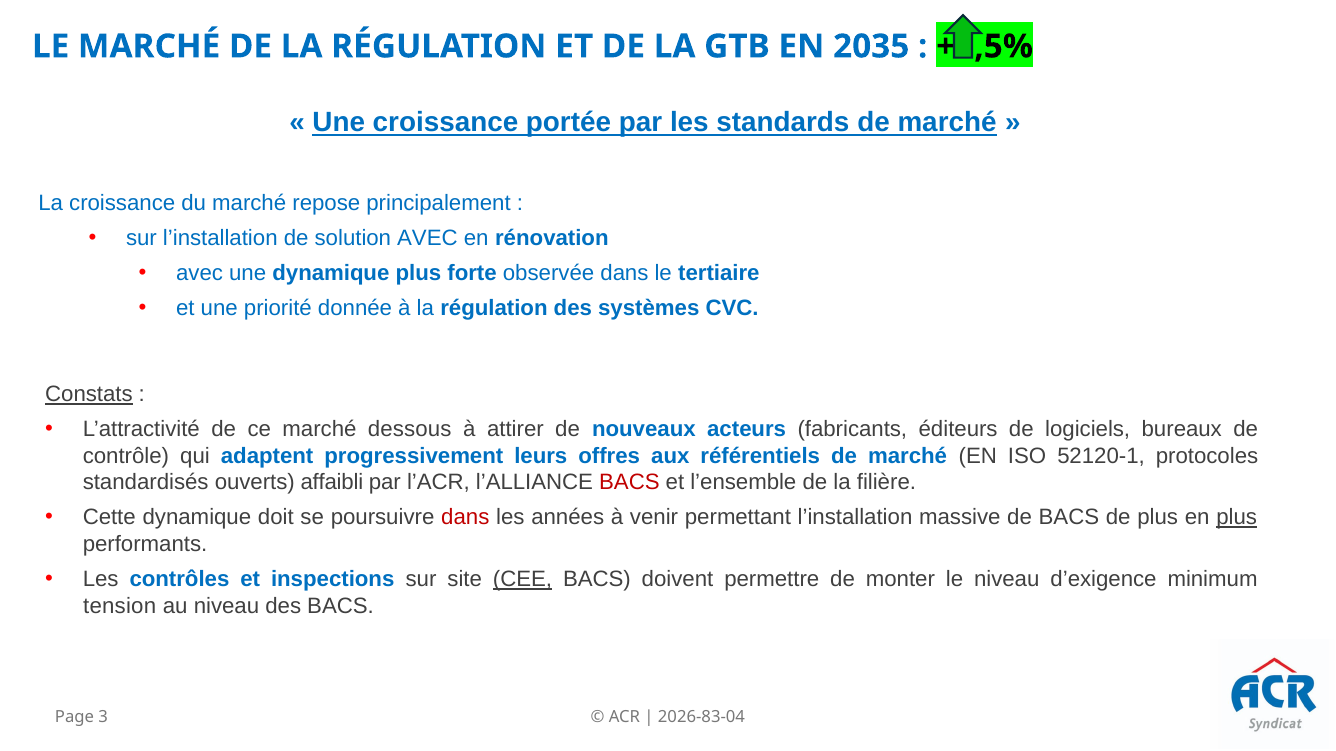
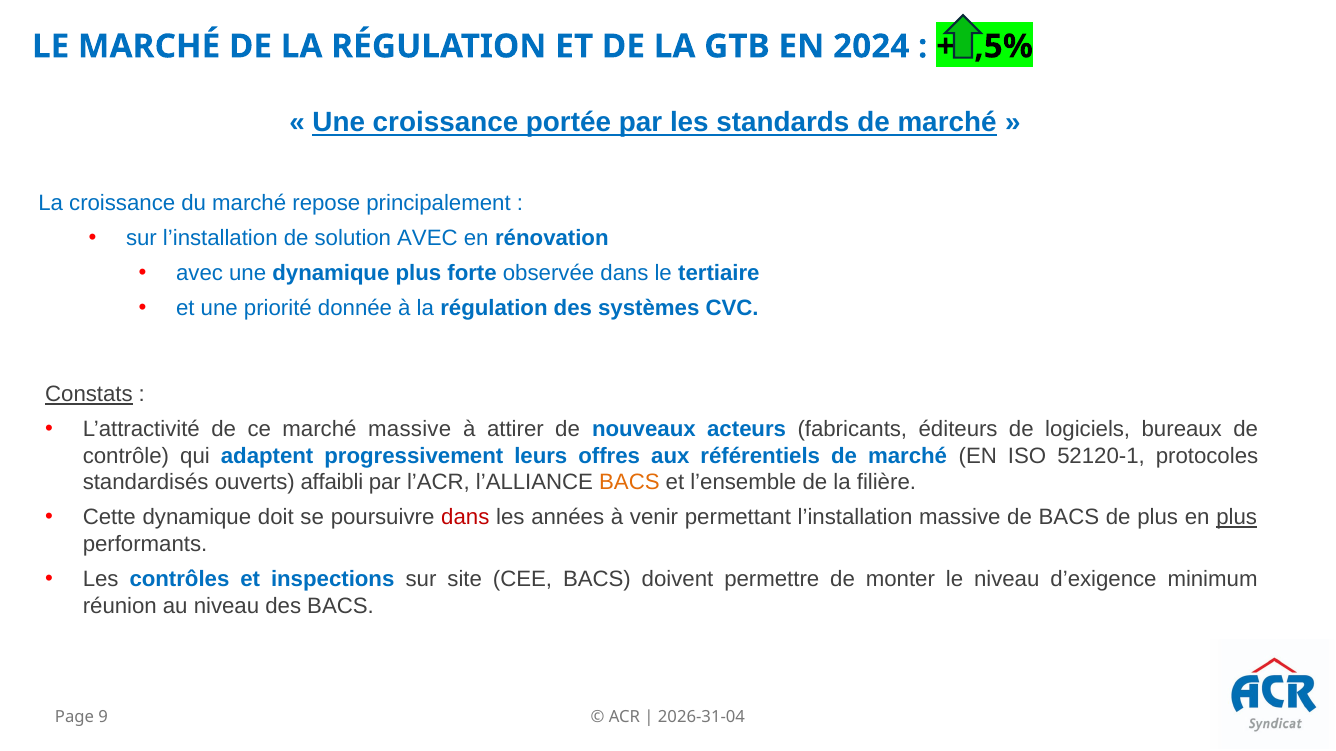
2035: 2035 -> 2024 (871, 46)
marché dessous: dessous -> massive (410, 429)
BACS colour: red -> orange (629, 483)
CEE underline: present -> none (523, 580)
tension: tension -> réunion (120, 606)
3: 3 -> 9 (103, 718)
2026-83-04: 2026-83-04 -> 2026-31-04 (701, 718)
